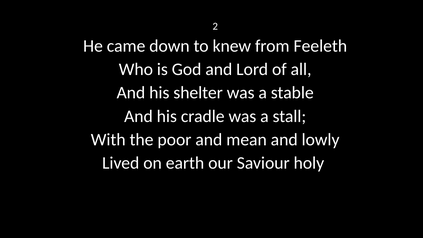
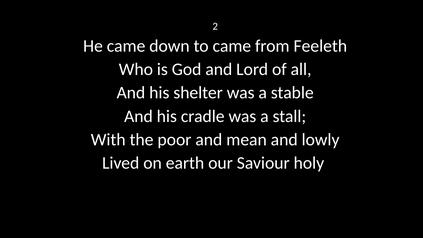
to knew: knew -> came (232, 46)
